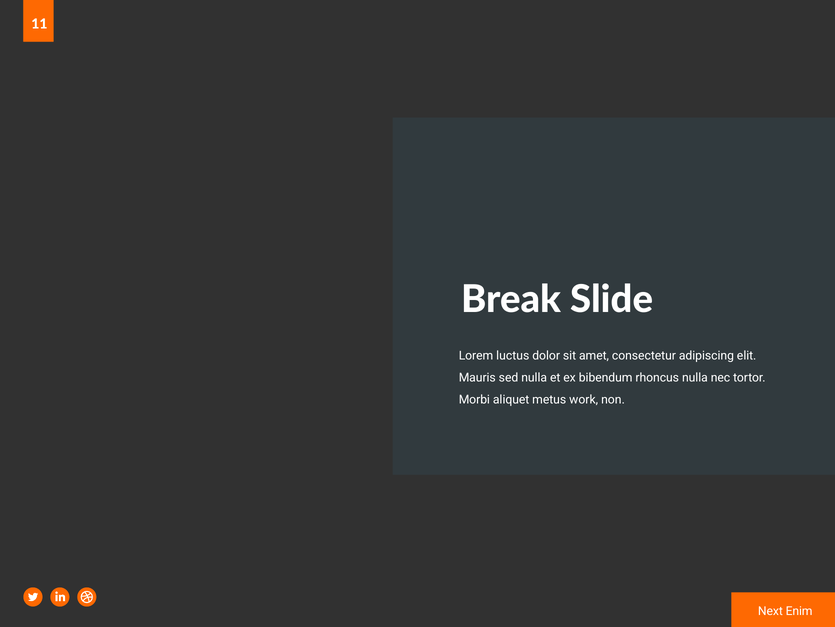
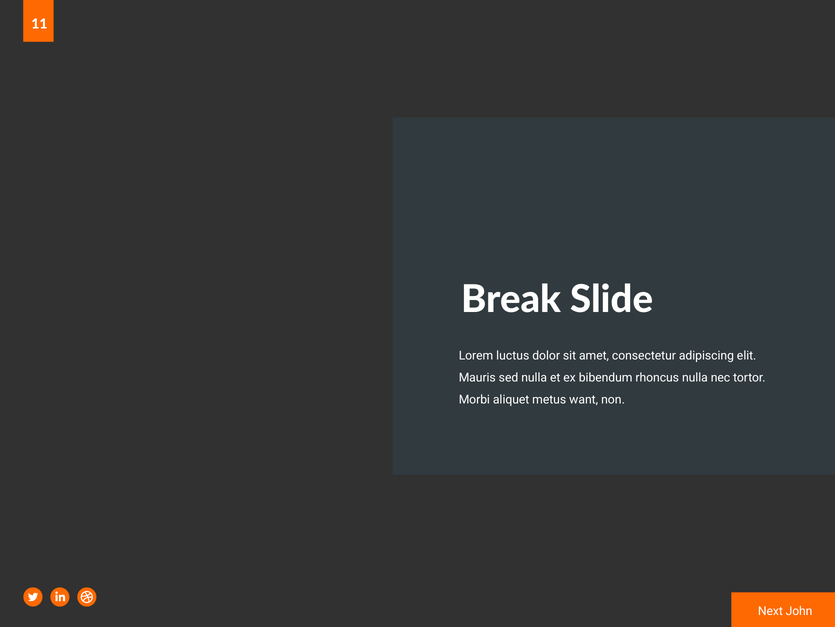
work: work -> want (584, 399)
Enim: Enim -> John (799, 611)
